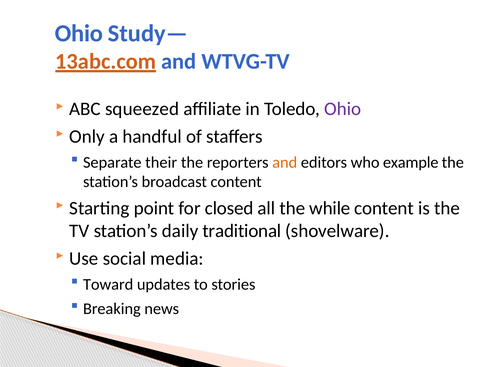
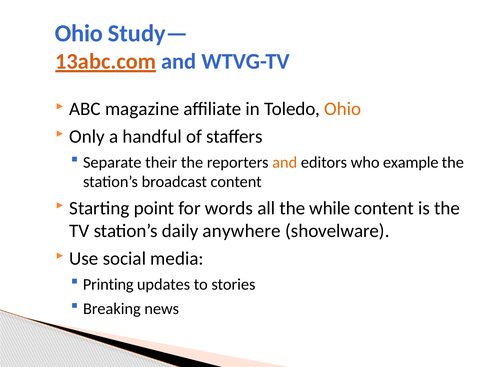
squeezed: squeezed -> magazine (142, 109)
Ohio colour: purple -> orange (343, 109)
closed: closed -> words (229, 208)
traditional: traditional -> anywhere (242, 231)
Toward: Toward -> Printing (108, 285)
